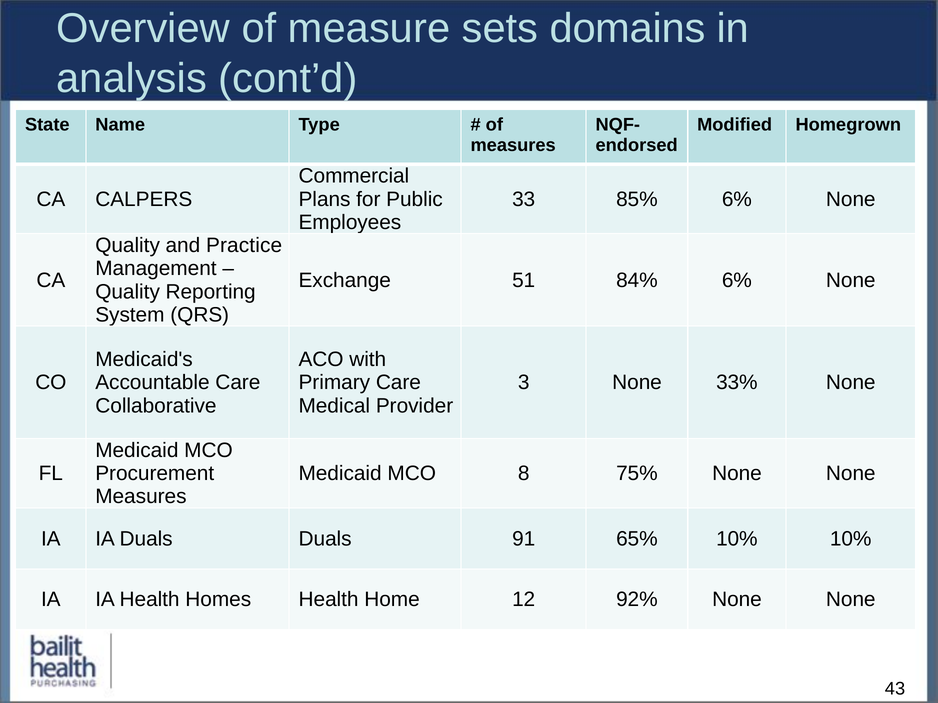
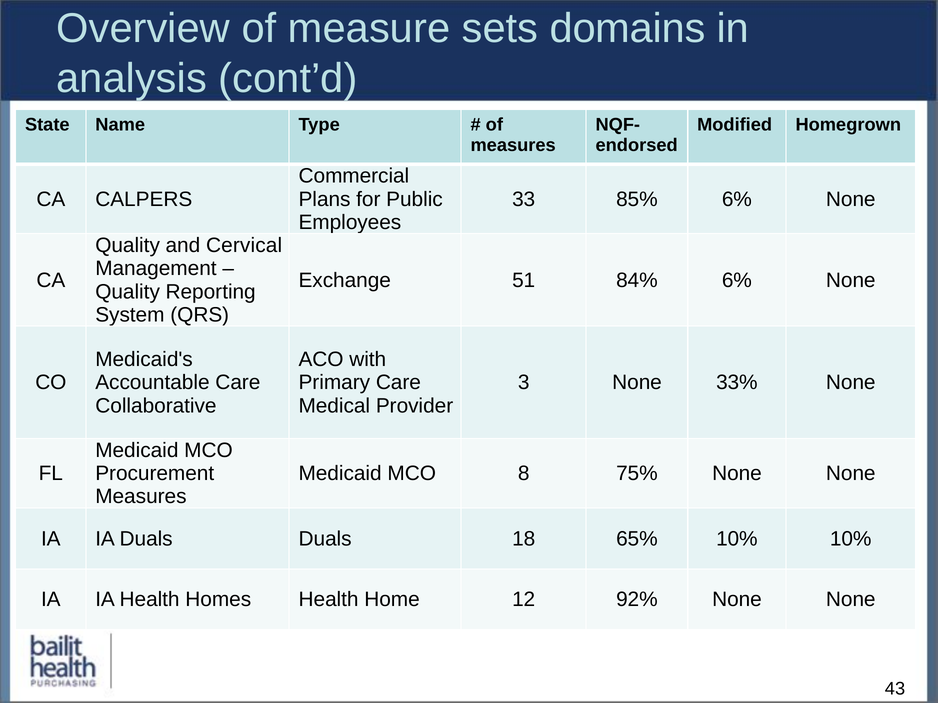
Practice: Practice -> Cervical (244, 246)
91: 91 -> 18 (524, 539)
